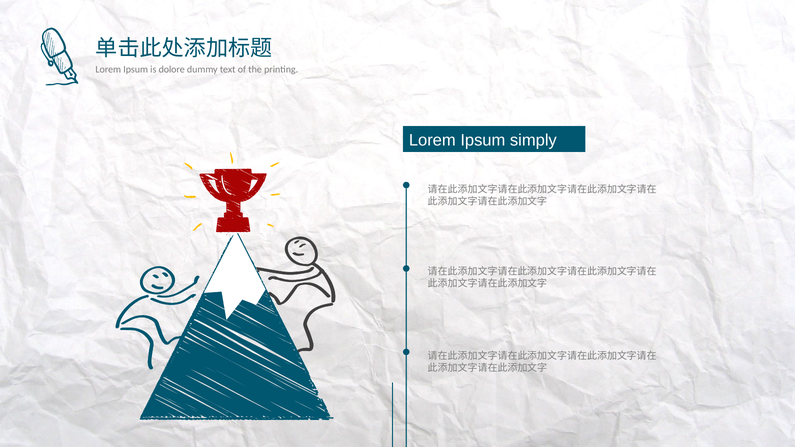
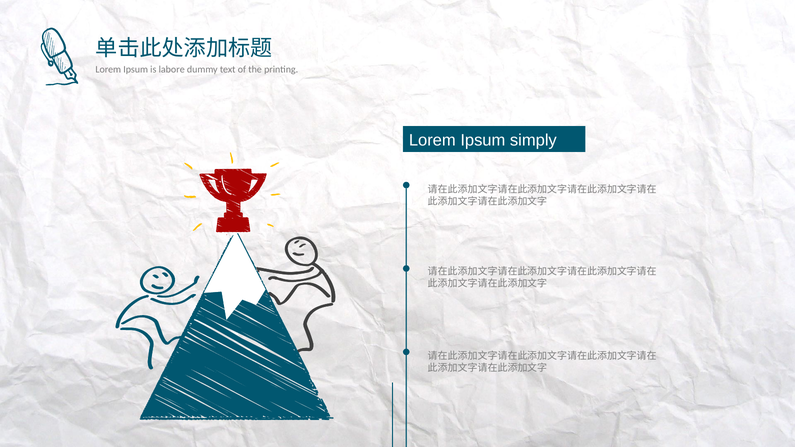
dolore: dolore -> labore (172, 70)
